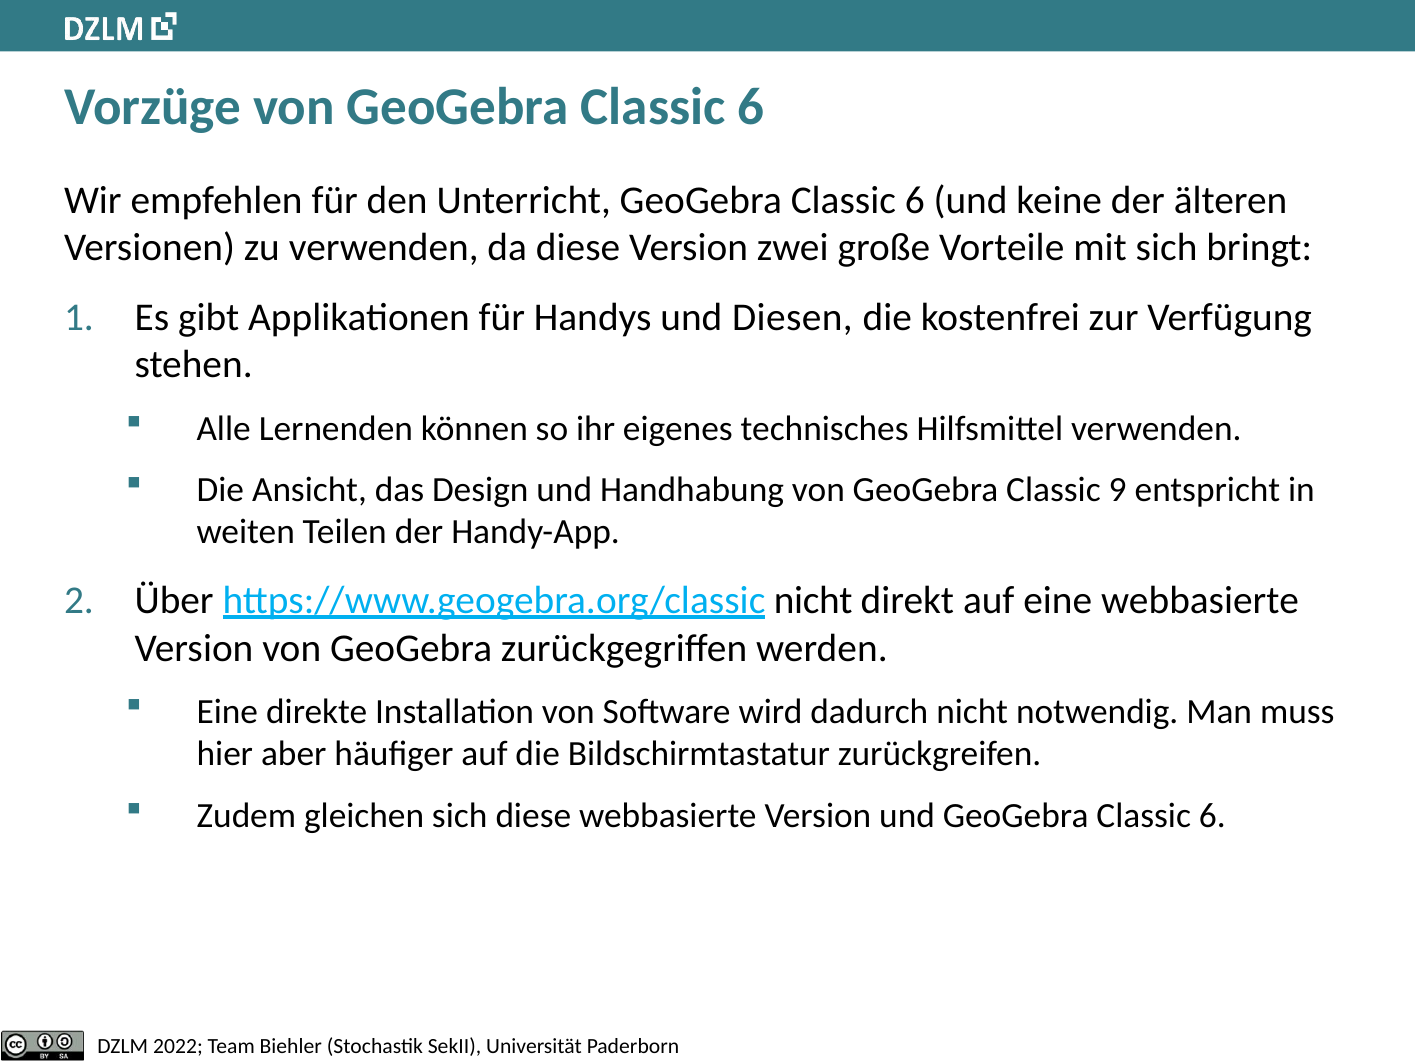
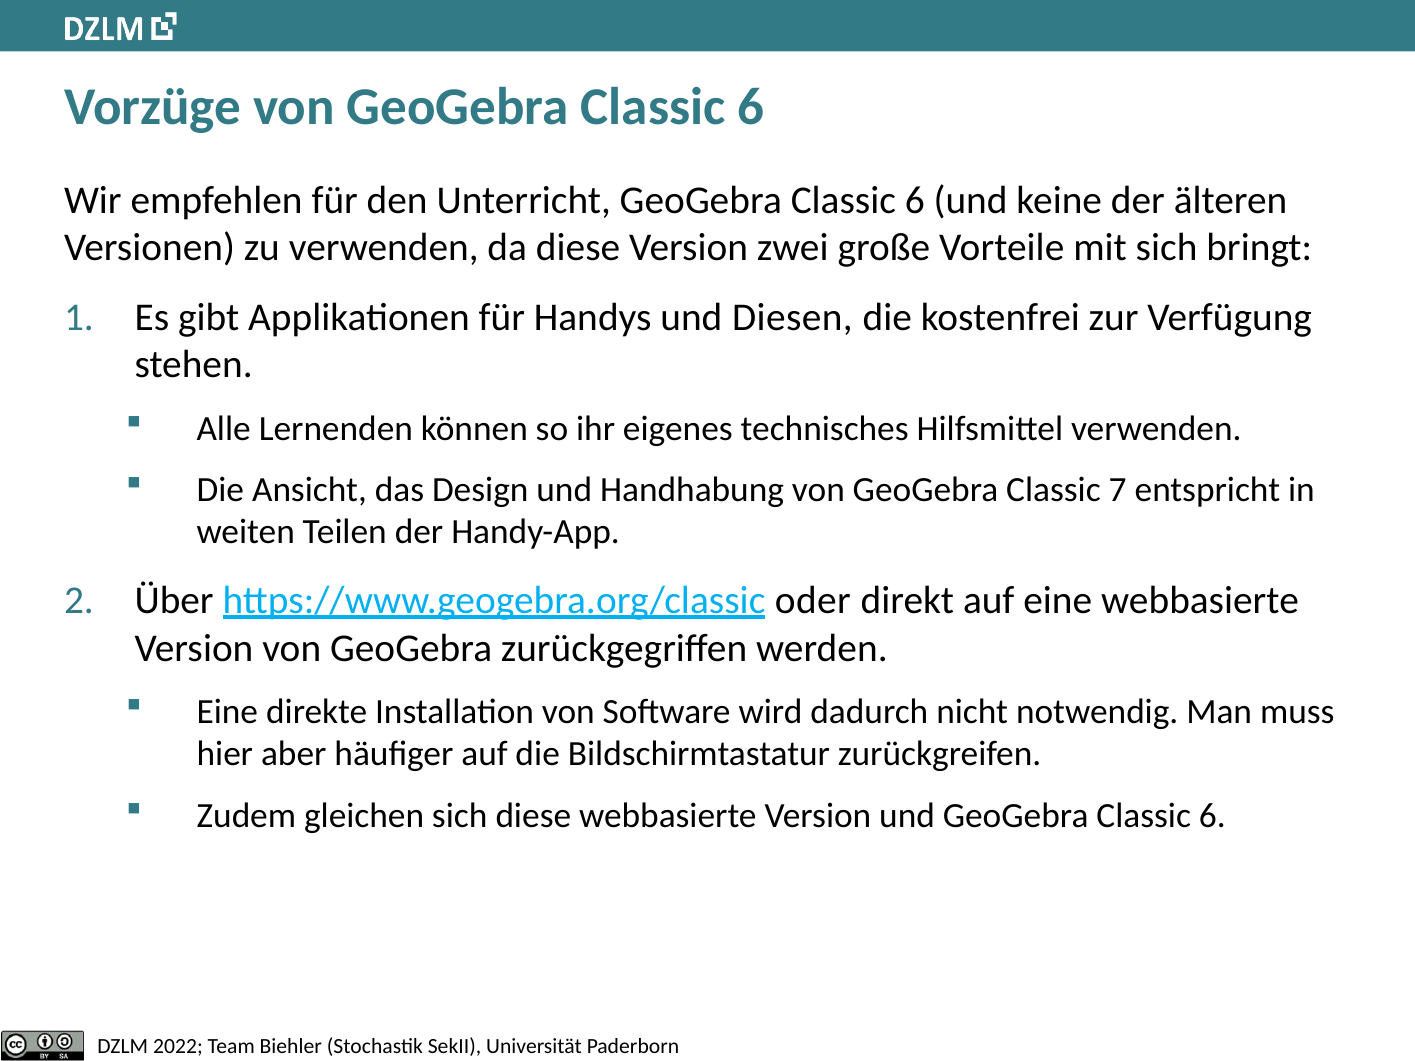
9: 9 -> 7 (1118, 490)
https://www.geogebra.org/classic nicht: nicht -> oder (813, 600)
